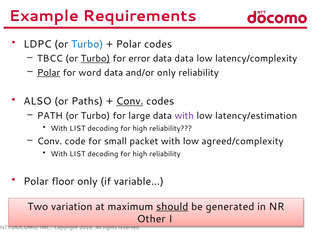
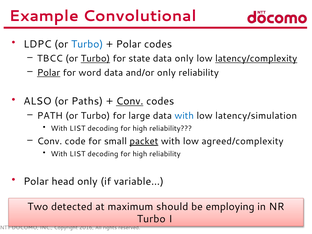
Requirements: Requirements -> Convolutional (140, 16)
error: error -> state (139, 59)
data data: data -> only (184, 59)
latency/complexity underline: none -> present (256, 59)
with colour: purple -> blue (184, 116)
latency/estimation: latency/estimation -> latency/simulation (256, 116)
packet underline: none -> present (144, 141)
floor: floor -> head (63, 181)
variation: variation -> detected (72, 207)
should underline: present -> none (172, 207)
generated: generated -> employing (230, 207)
Other: Other -> Turbo (151, 219)
